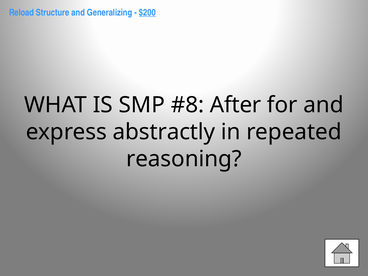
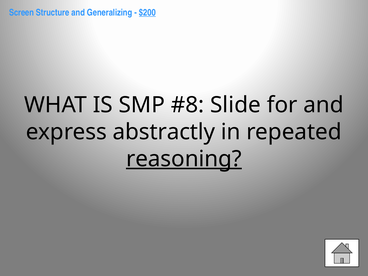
Reload: Reload -> Screen (22, 12)
After: After -> Slide (235, 105)
reasoning underline: none -> present (184, 159)
